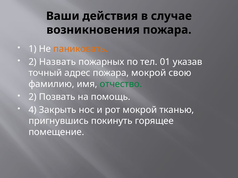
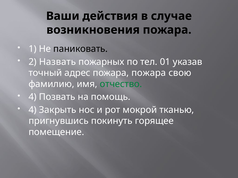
паниковать colour: orange -> black (81, 49)
пожара мокрой: мокрой -> пожара (149, 73)
2: 2 -> 4 (33, 97)
